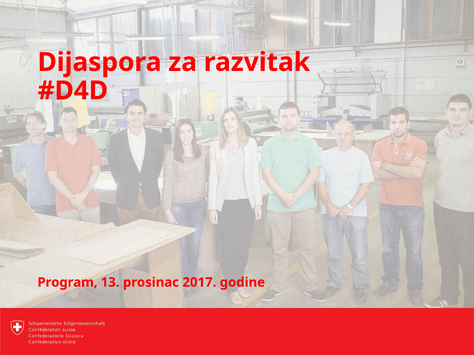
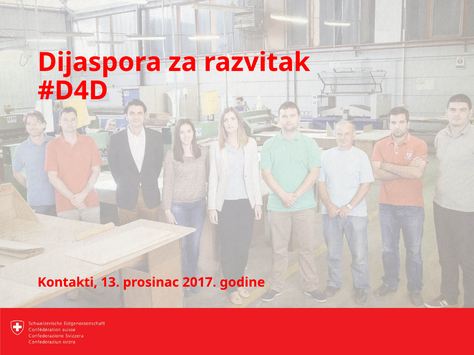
Program: Program -> Kontakti (67, 283)
